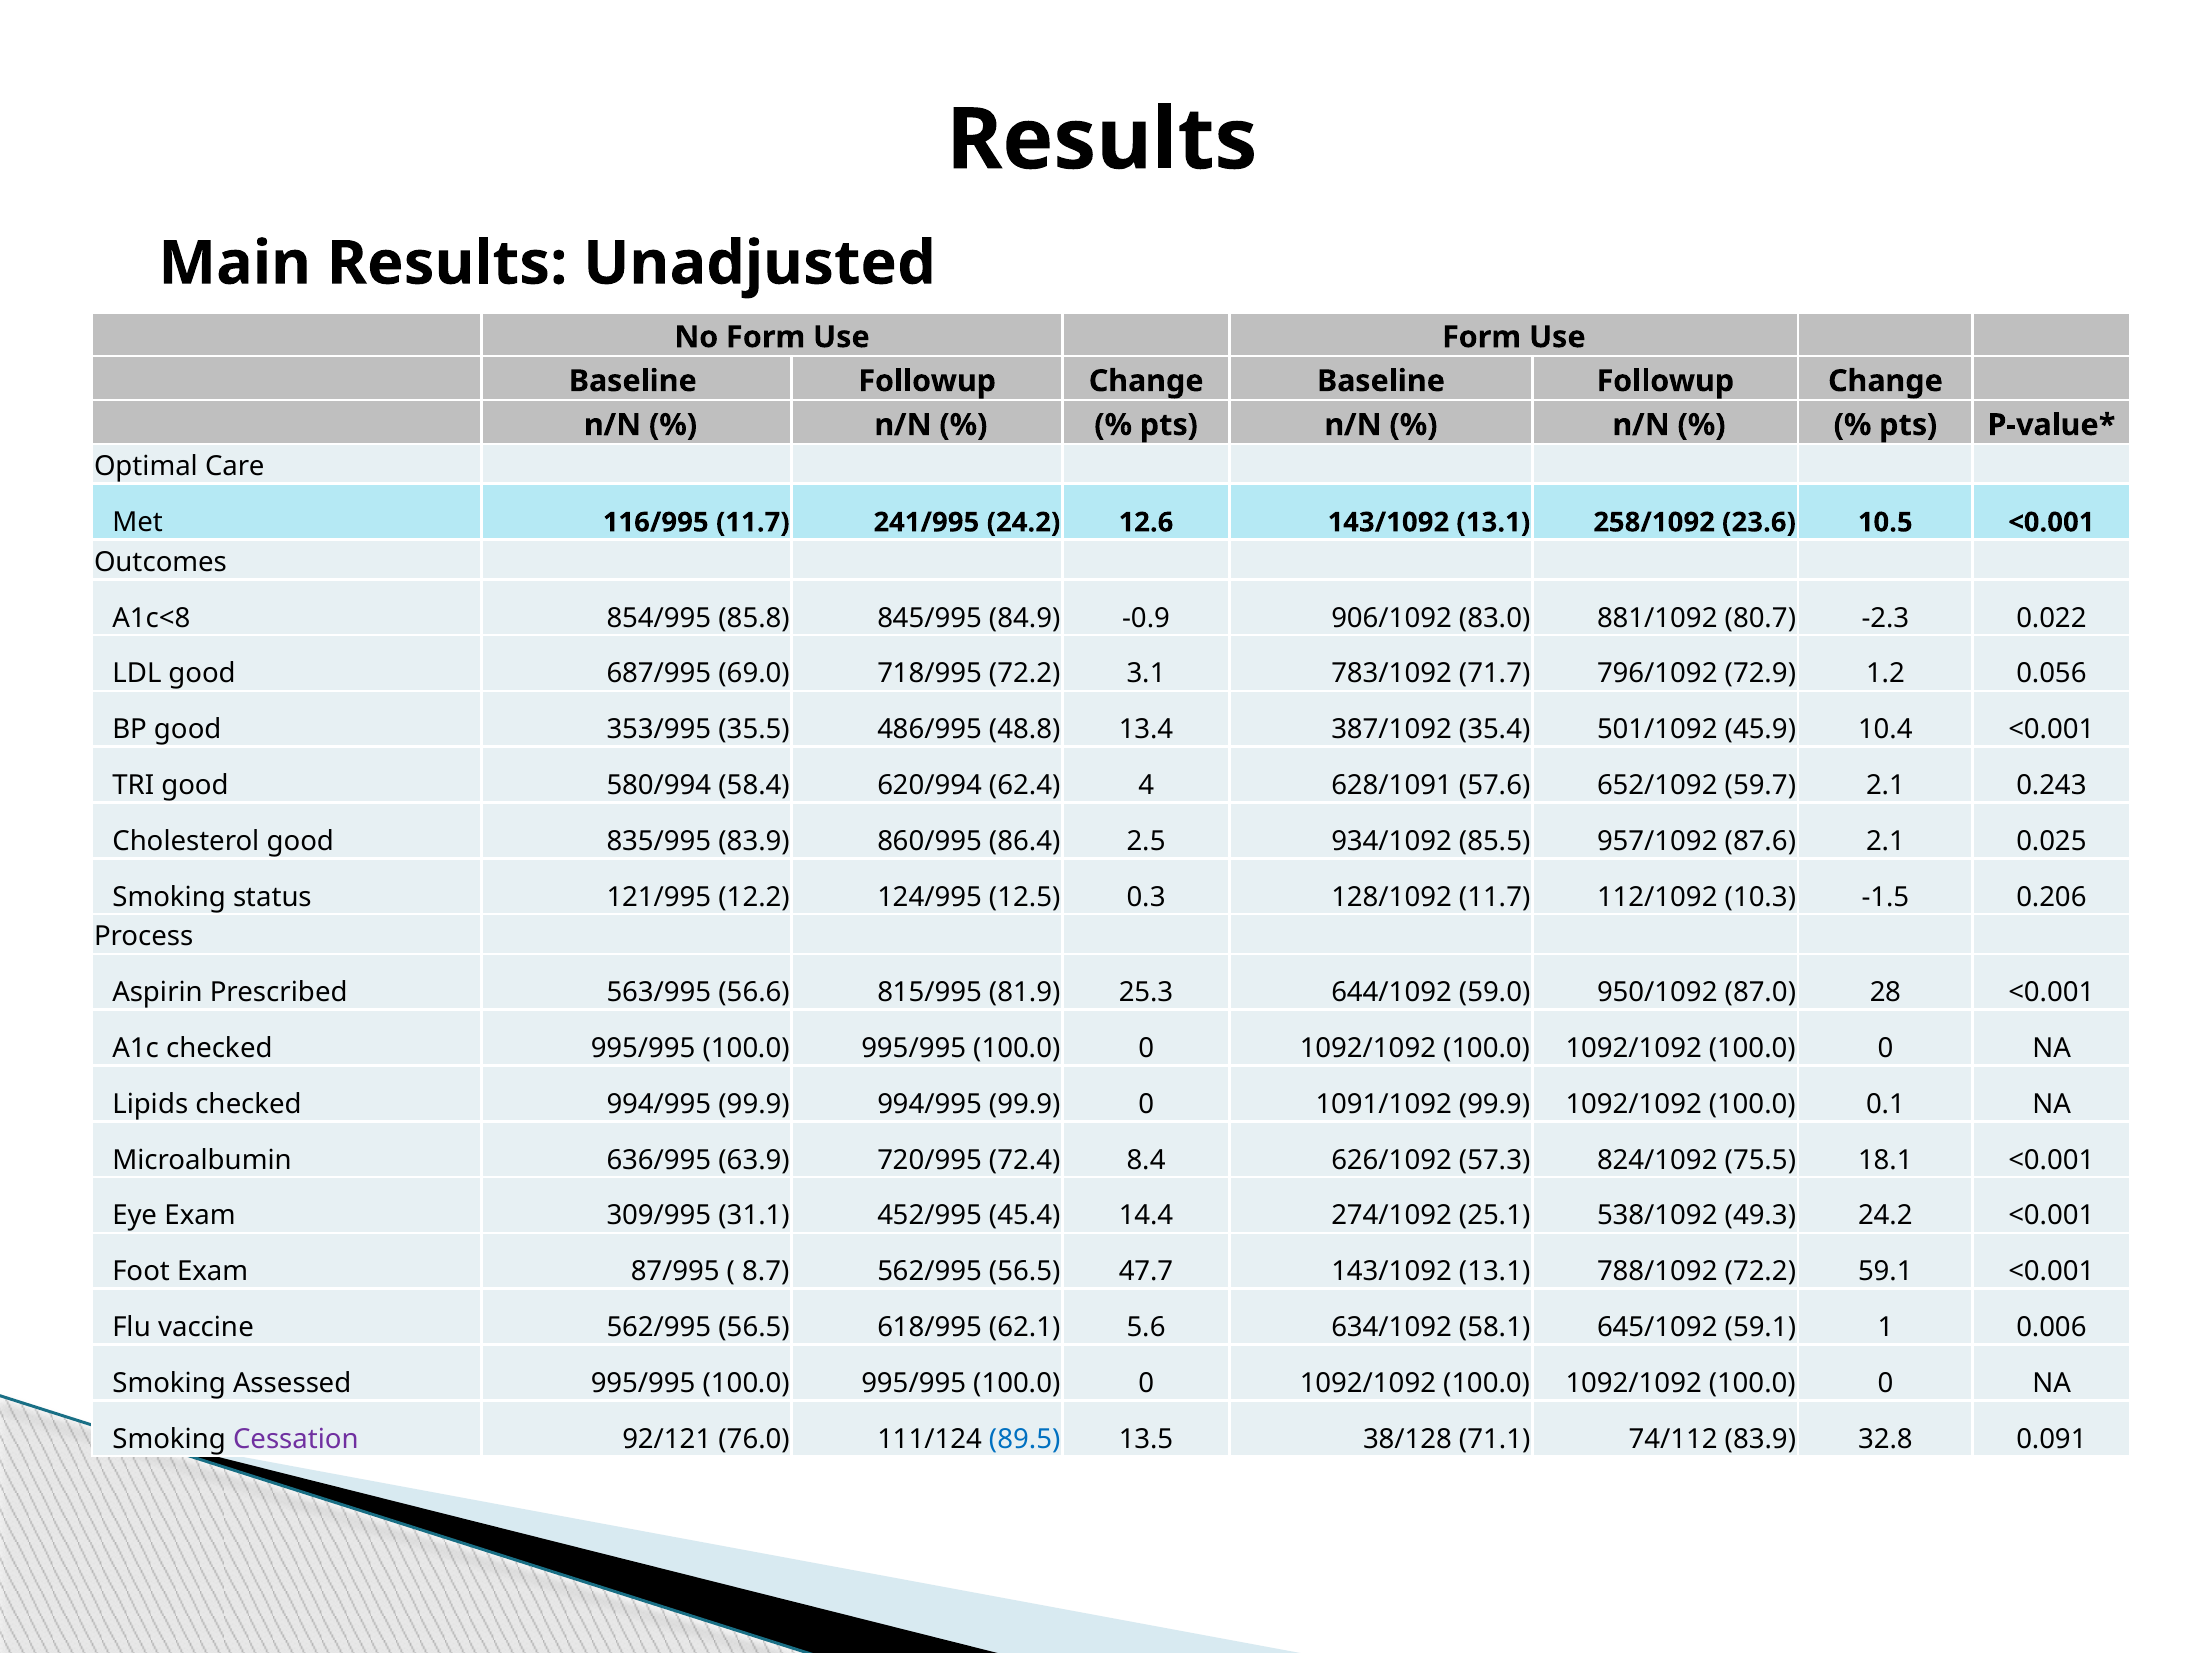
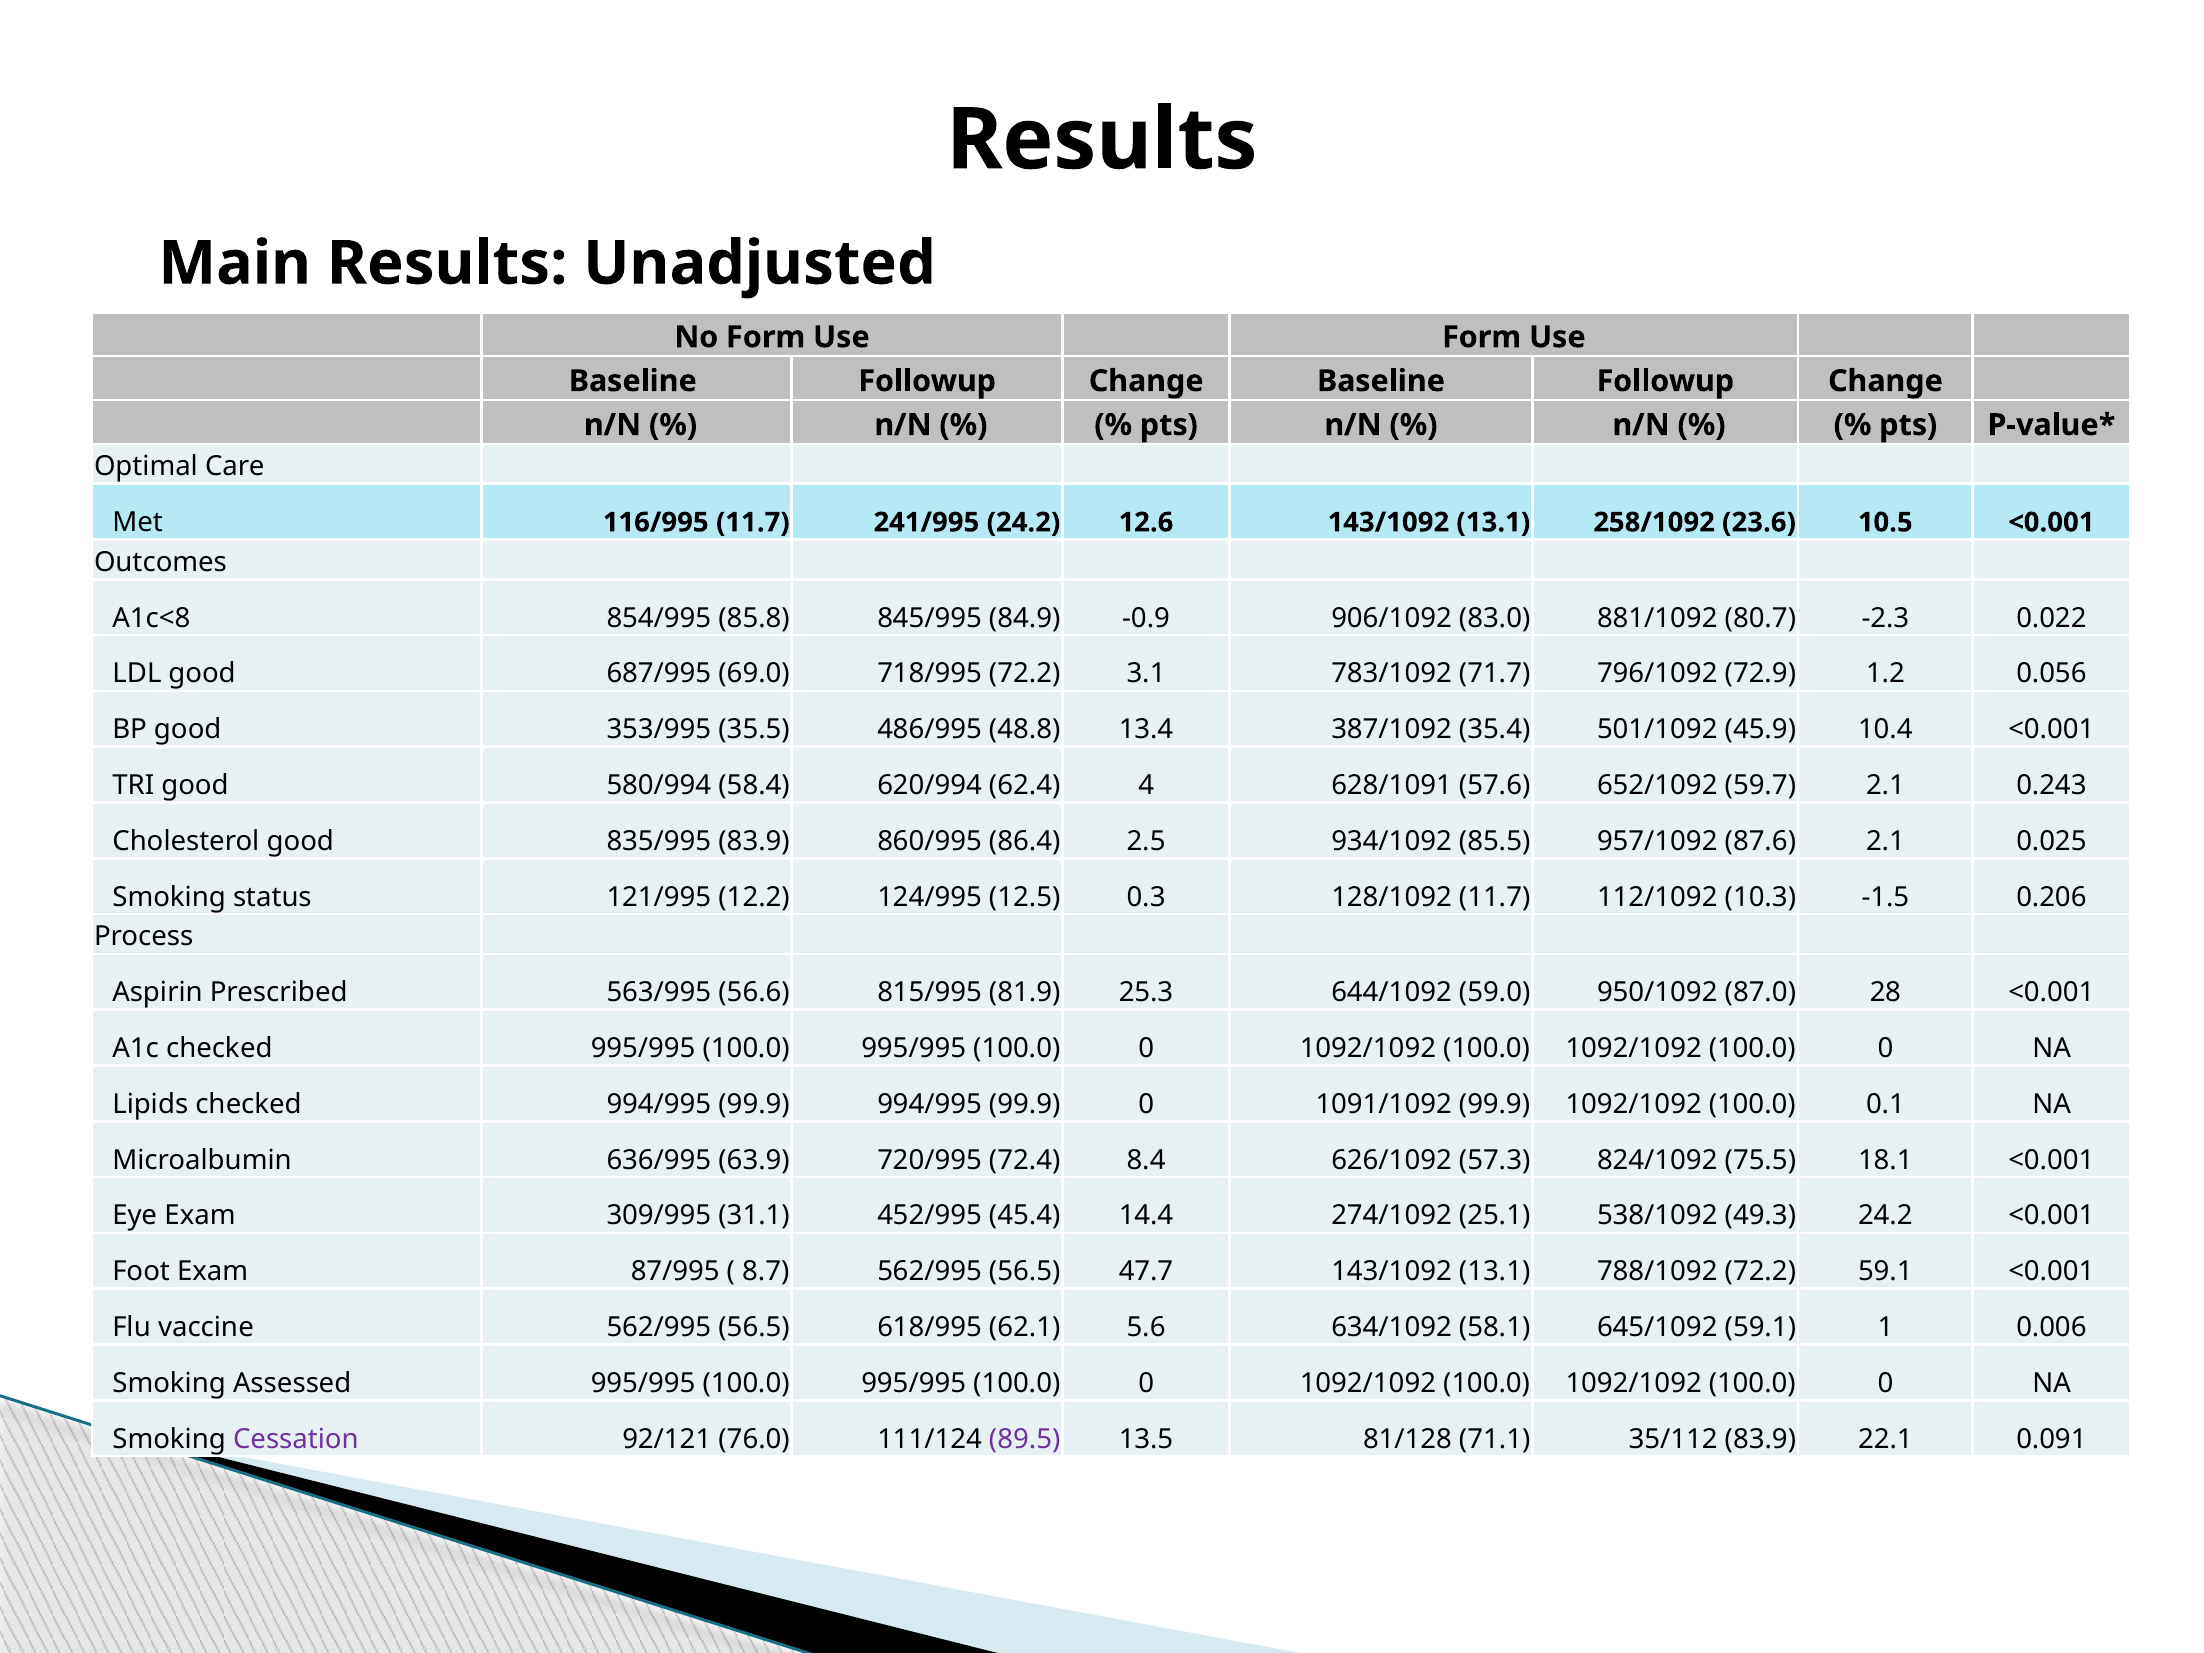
89.5 colour: blue -> purple (1025, 1439)
38/128: 38/128 -> 81/128 (1407, 1439)
74/112: 74/112 -> 35/112 (1673, 1439)
32.8: 32.8 -> 22.1 (1885, 1439)
